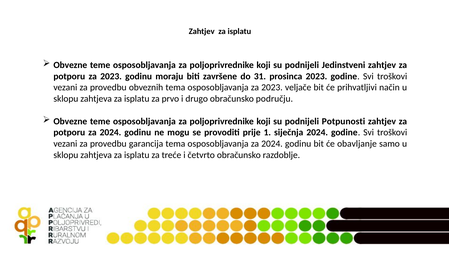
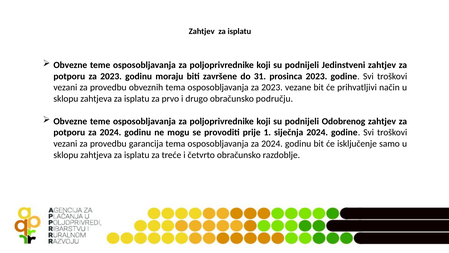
veljače: veljače -> vezane (298, 87)
Potpunosti: Potpunosti -> Odobrenog (344, 121)
obavljanje: obavljanje -> isključenje (357, 144)
